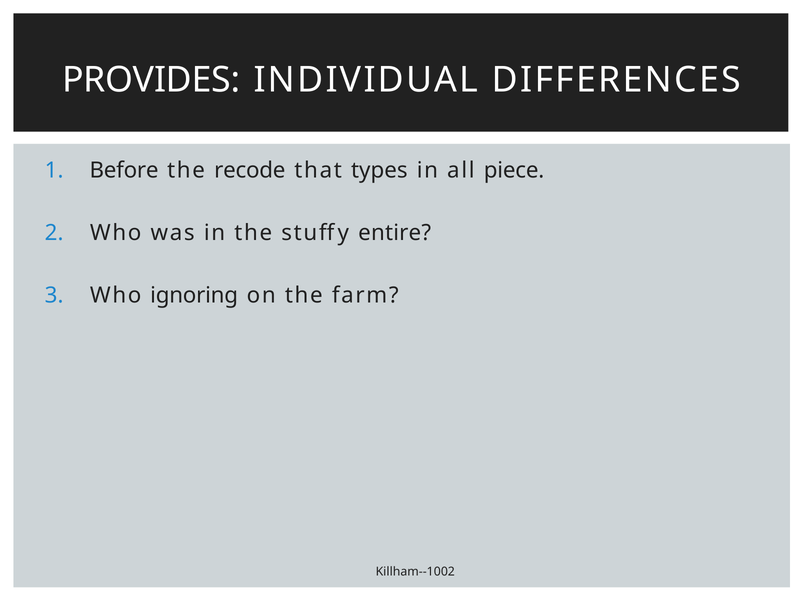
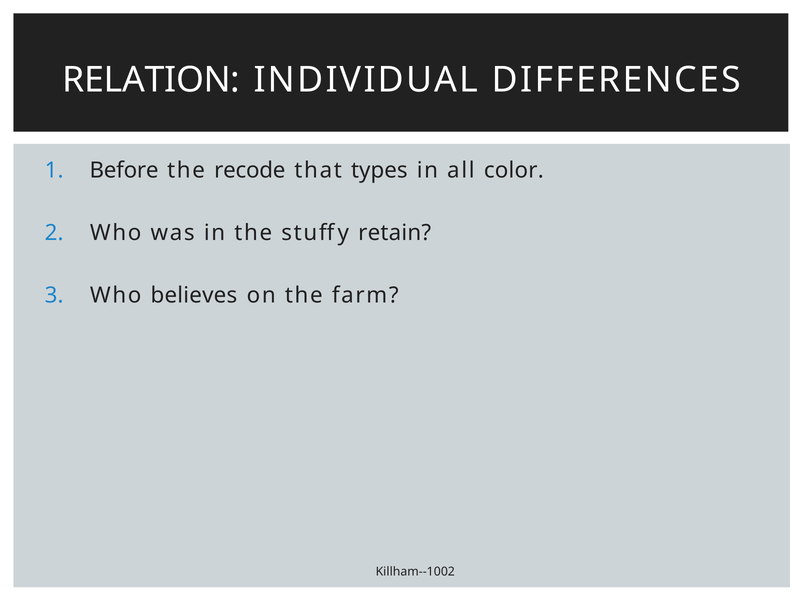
PROVIDES: PROVIDES -> RELATION (151, 80)
piece: piece -> color (514, 170)
entire: entire -> retain (395, 233)
ignoring: ignoring -> believes (194, 295)
